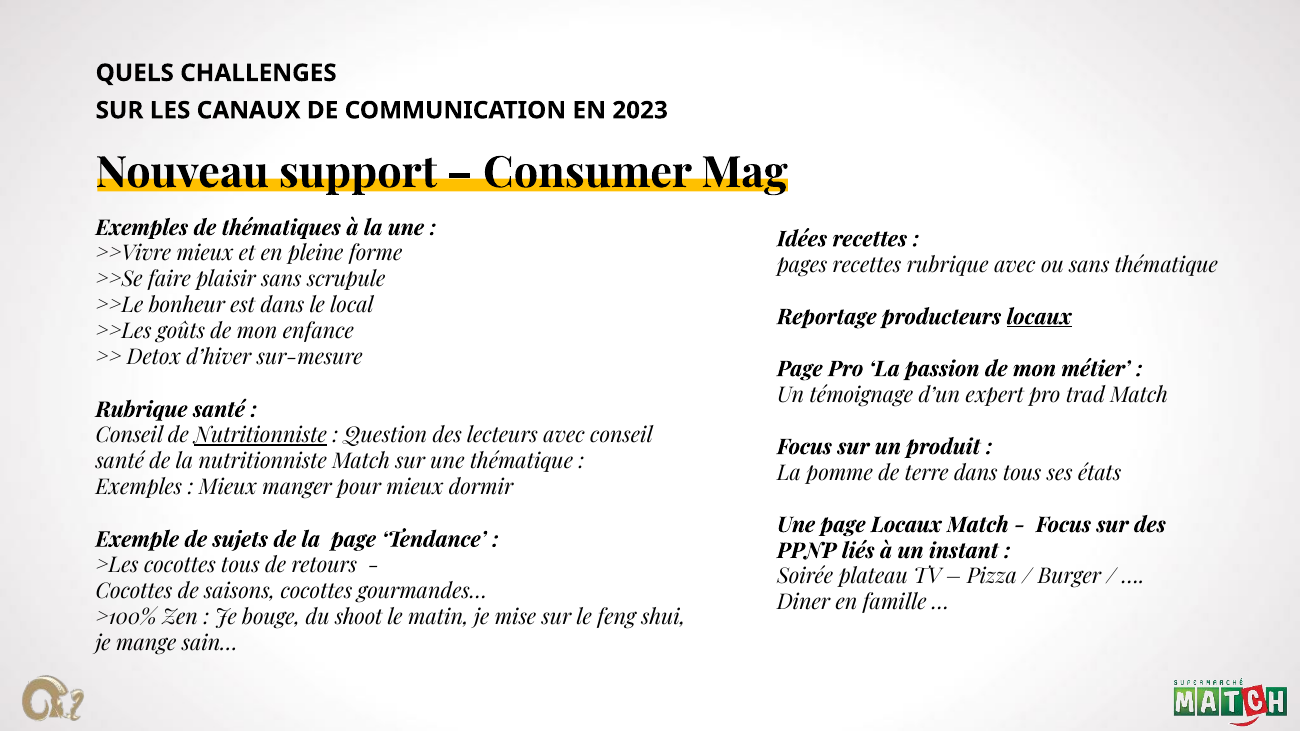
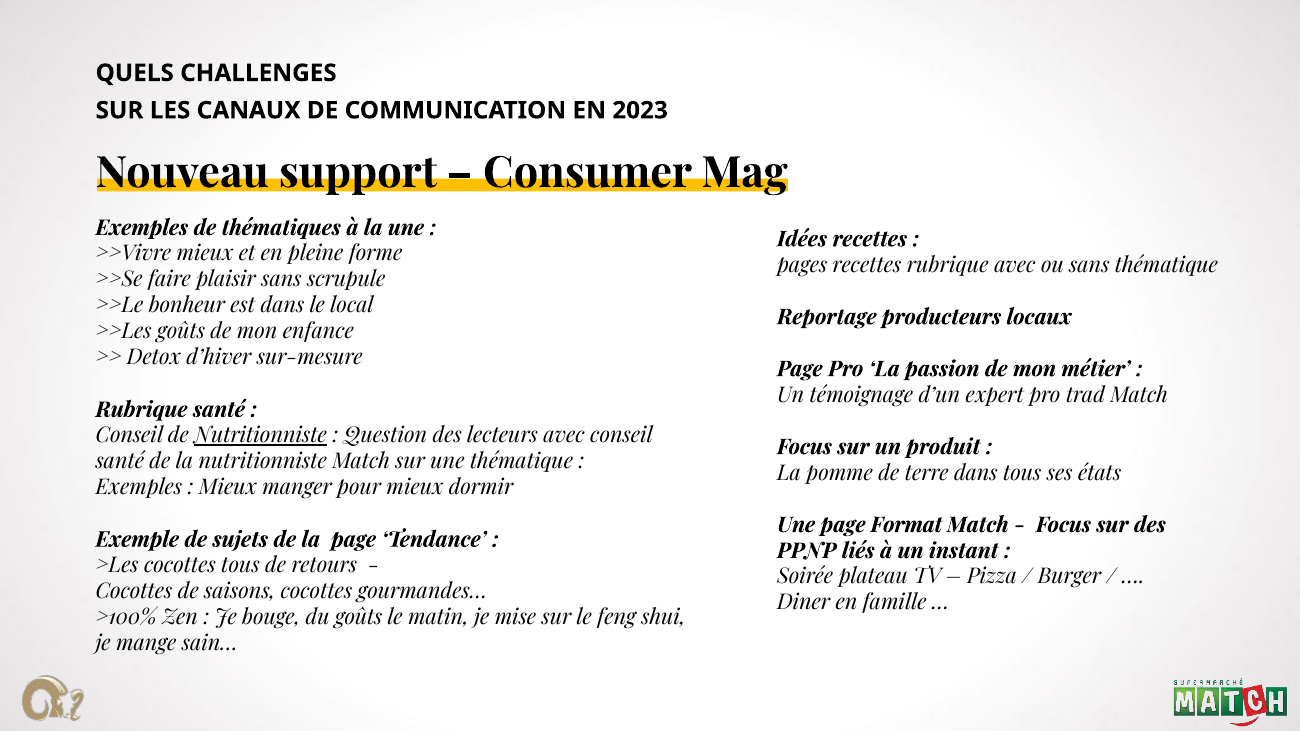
locaux underline: present -> none (1039, 317)
page Locaux: Locaux -> Format (906, 525)
du shoot: shoot -> goûts (359, 618)
